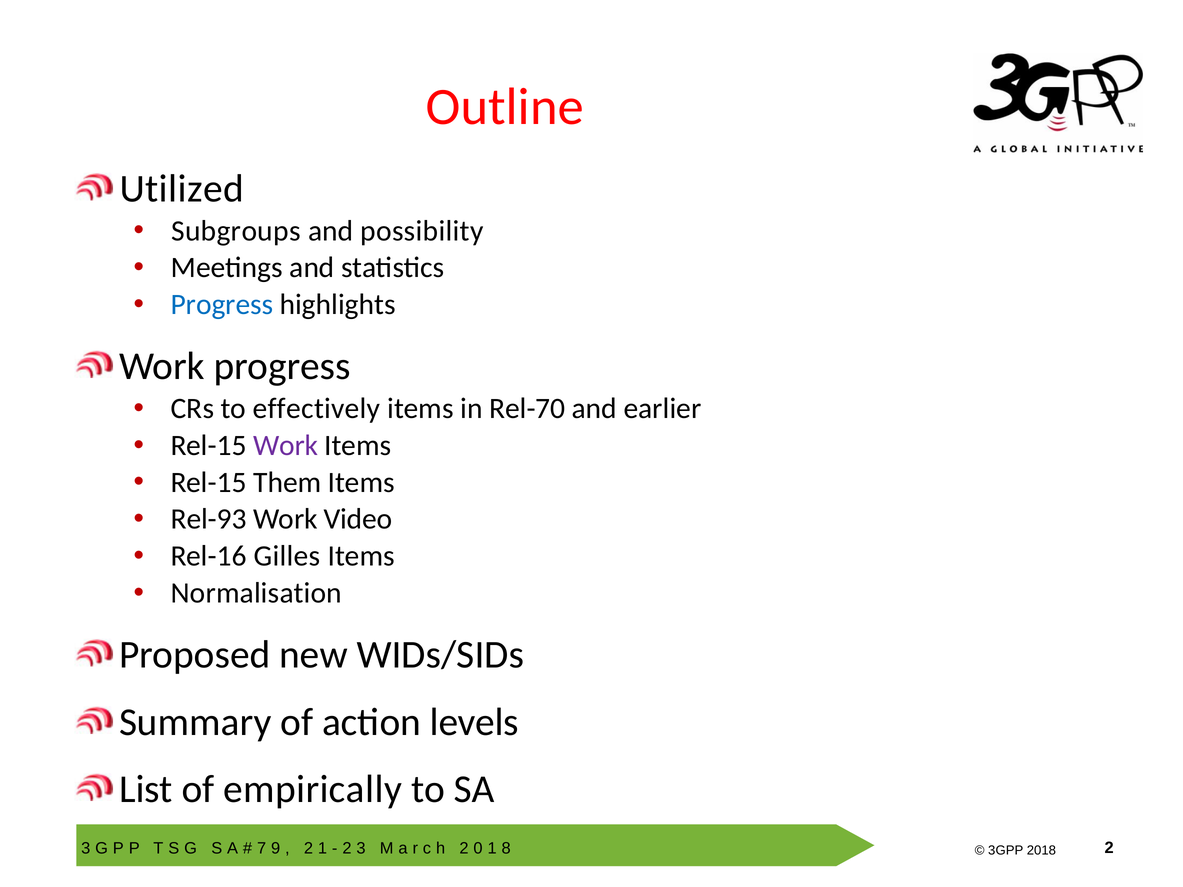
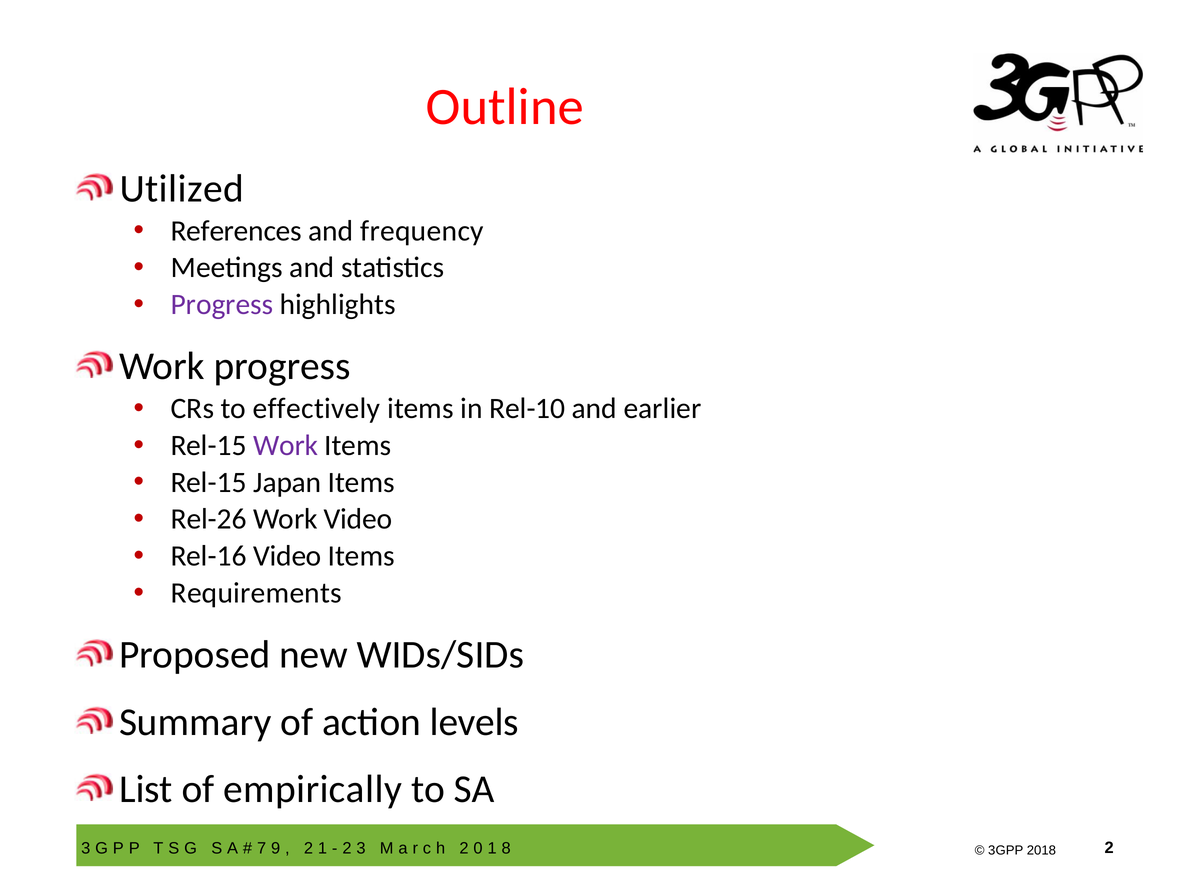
Subgroups: Subgroups -> References (236, 231)
possibility: possibility -> frequency (422, 231)
Progress colour: blue -> purple (222, 305)
Rel-70: Rel-70 -> Rel-10 (527, 409)
Them: Them -> Japan (287, 482)
Rel-93: Rel-93 -> Rel-26 (209, 519)
Rel-16 Gilles: Gilles -> Video (287, 556)
Normalisation: Normalisation -> Requirements (256, 593)
